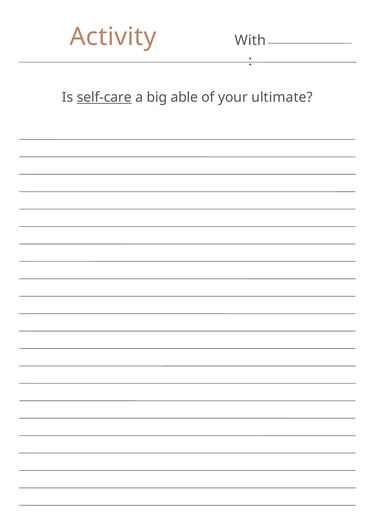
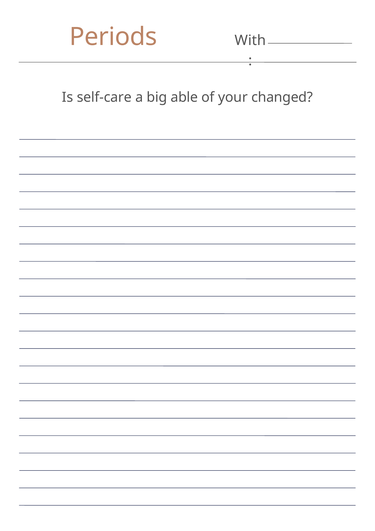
Activity: Activity -> Periods (113, 37)
self-care underline: present -> none (104, 97)
ultimate: ultimate -> changed (282, 97)
